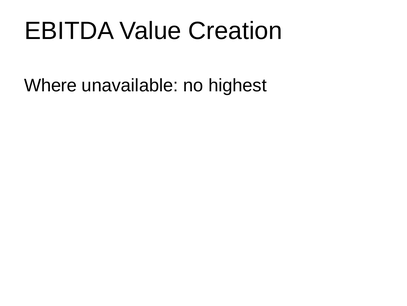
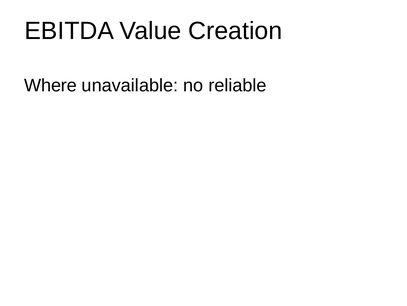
highest: highest -> reliable (238, 85)
